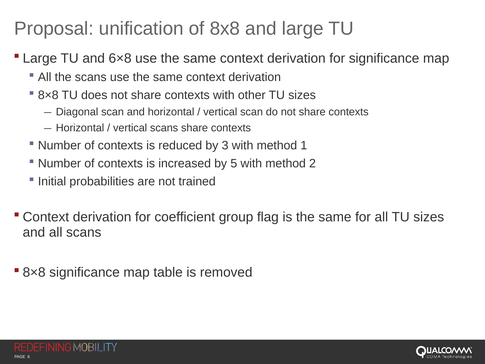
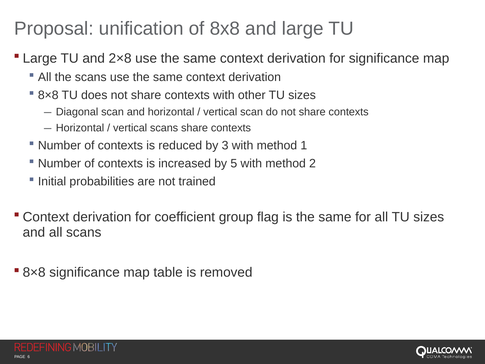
6×8: 6×8 -> 2×8 (120, 58)
